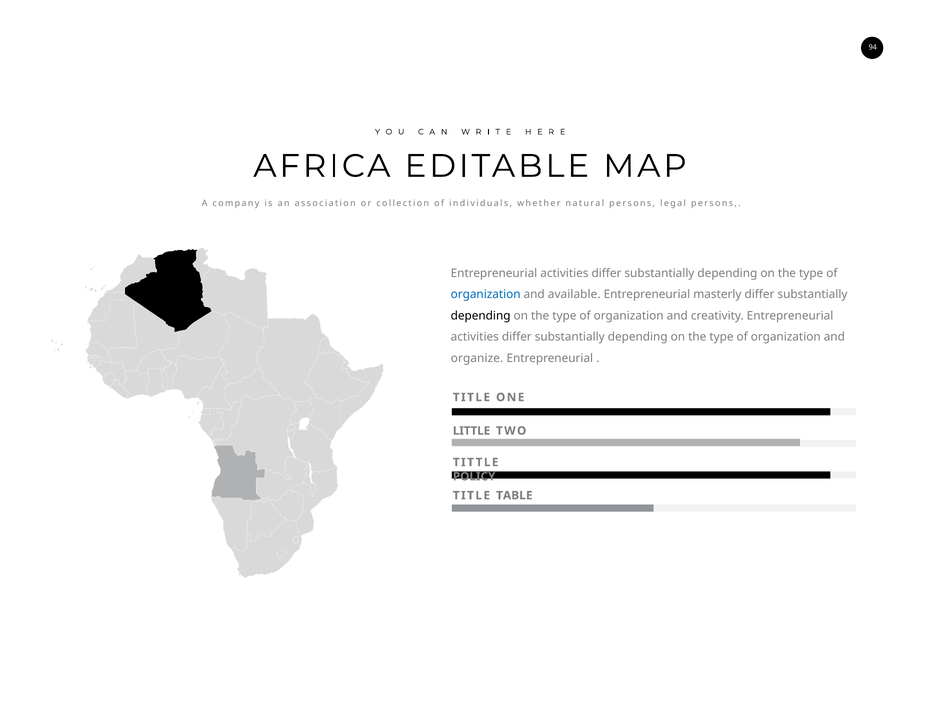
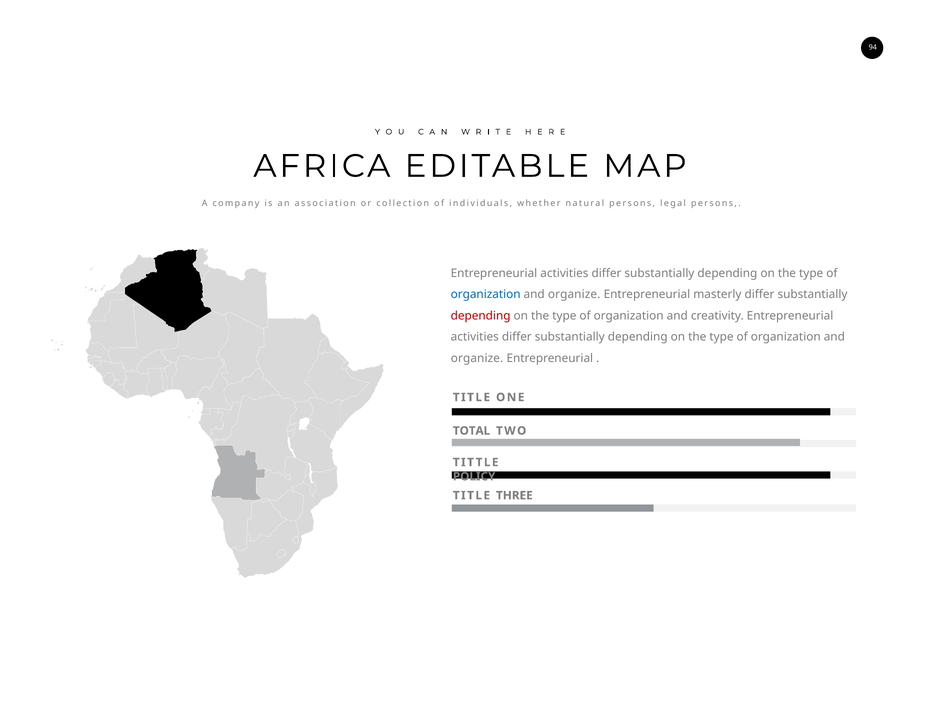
available: available -> organize (574, 295)
depending colour: black -> red (481, 316)
LITTLE: LITTLE -> TOTAL (472, 431)
TABLE: TABLE -> THREE (514, 496)
